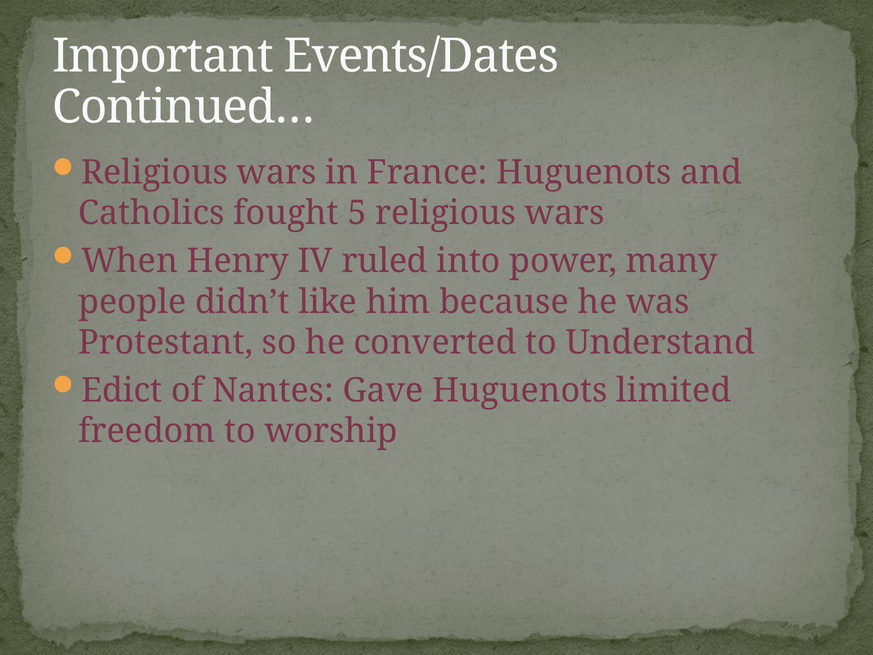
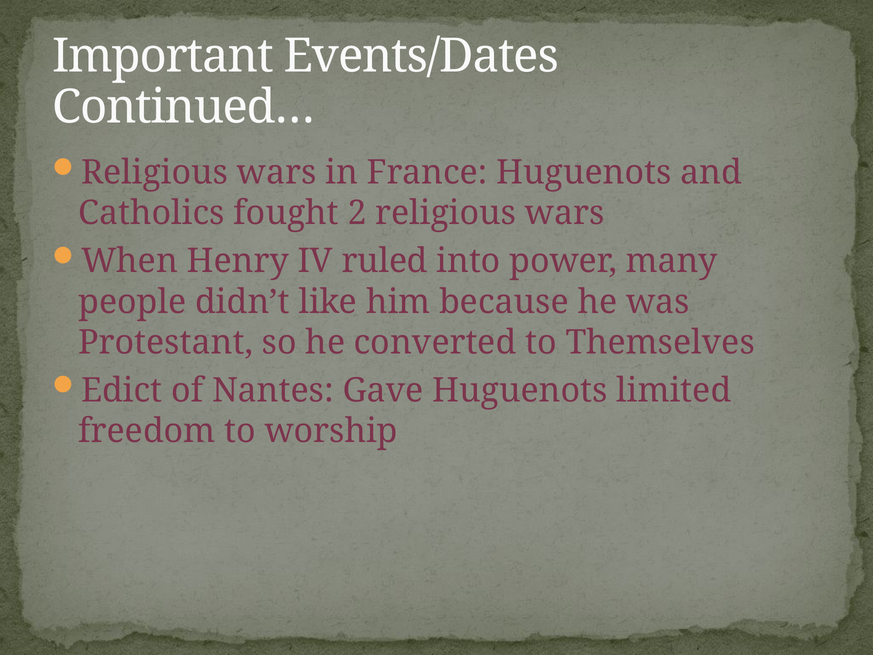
5: 5 -> 2 (357, 213)
Understand: Understand -> Themselves (660, 342)
